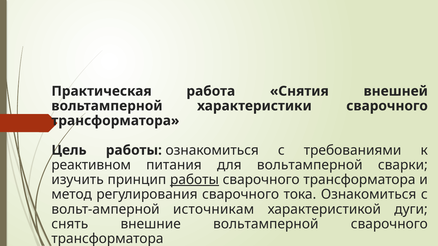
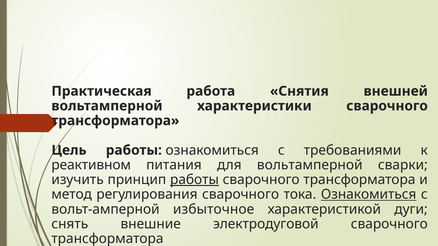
Ознакомиться underline: none -> present (369, 195)
источникам: источникам -> избыточное (214, 210)
внешние вольтамперной: вольтамперной -> электродуговой (266, 224)
